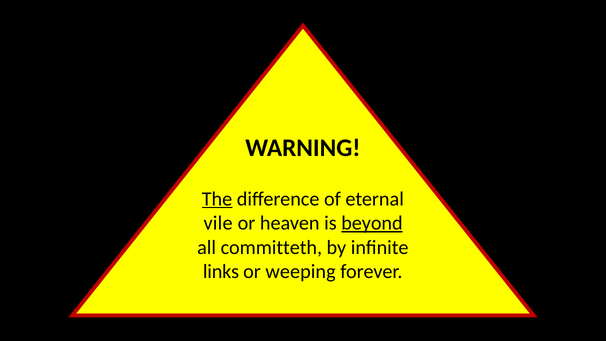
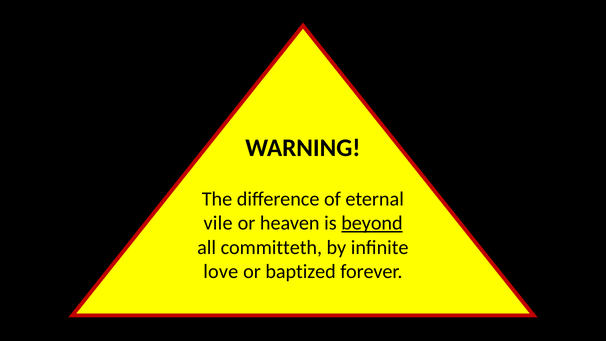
The underline: present -> none (217, 199)
links: links -> love (221, 272)
weeping: weeping -> baptized (301, 272)
